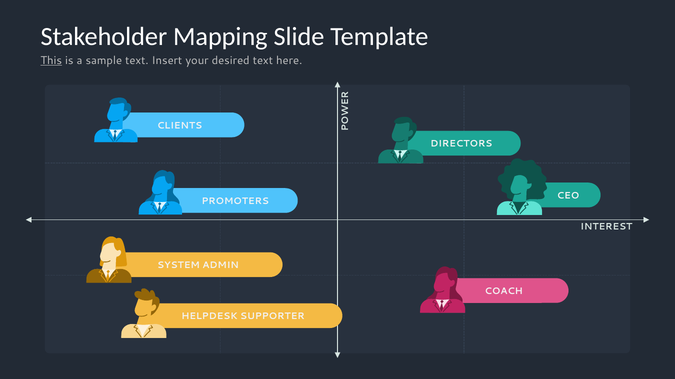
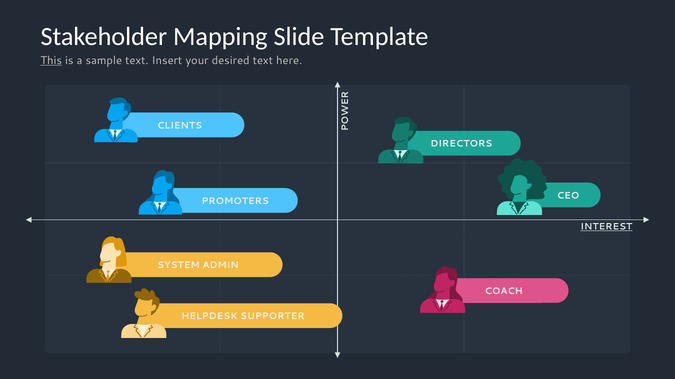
INTEREST underline: none -> present (606, 227)
